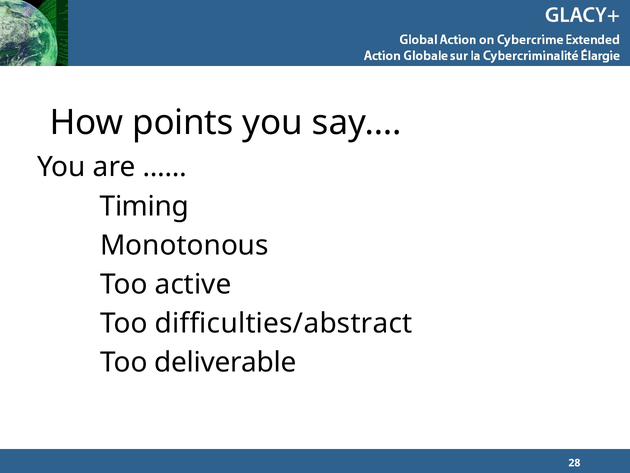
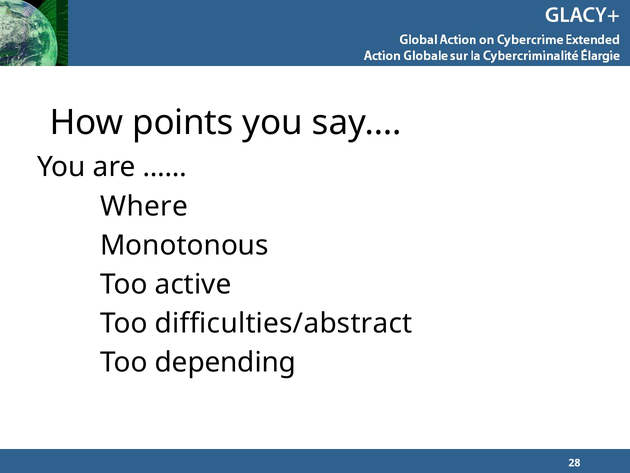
Timing: Timing -> Where (144, 206)
deliverable: deliverable -> depending (225, 362)
